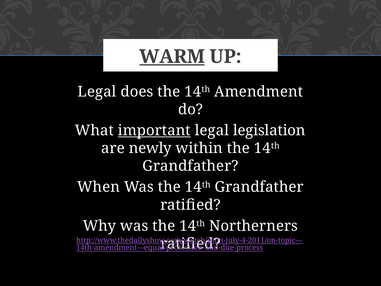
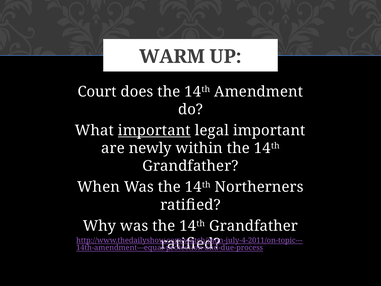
WARM underline: present -> none (172, 57)
Legal: Legal -> Court (97, 92)
legal legislation: legislation -> important (269, 130)
Was the 14th Grandfather: Grandfather -> Northerners (259, 187)
was the 14th Northerners: Northerners -> Grandfather (253, 226)
